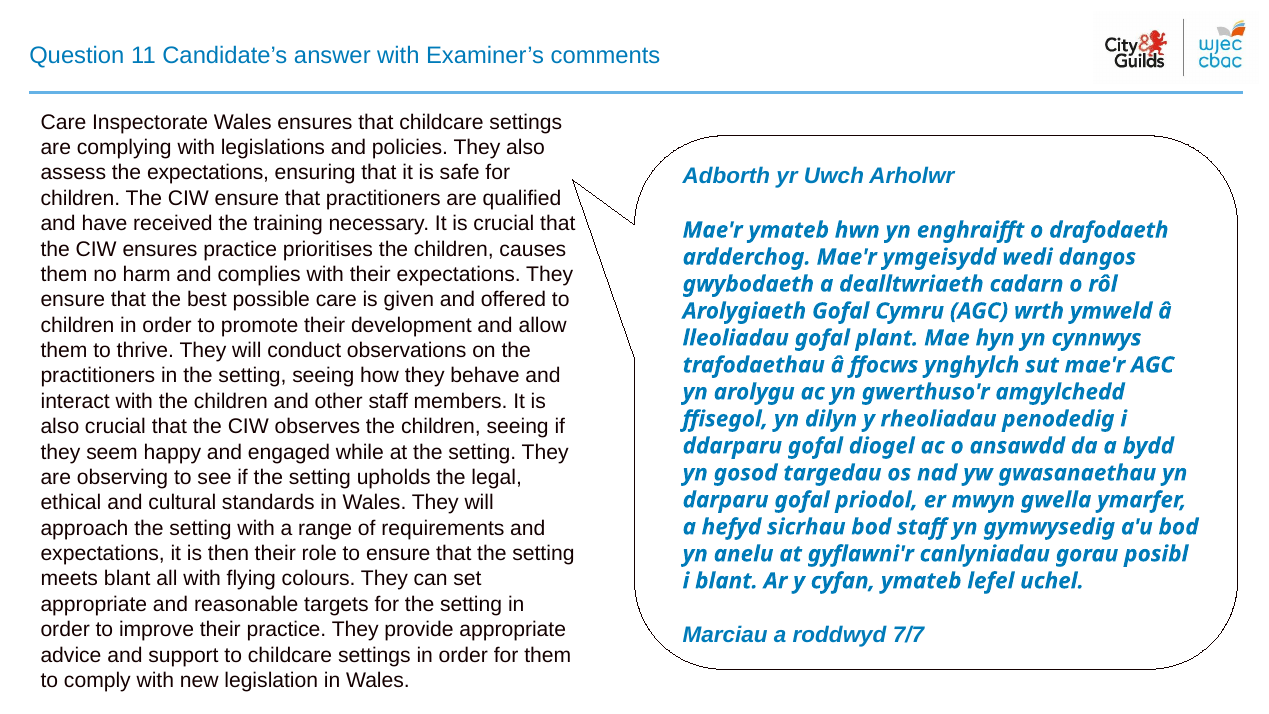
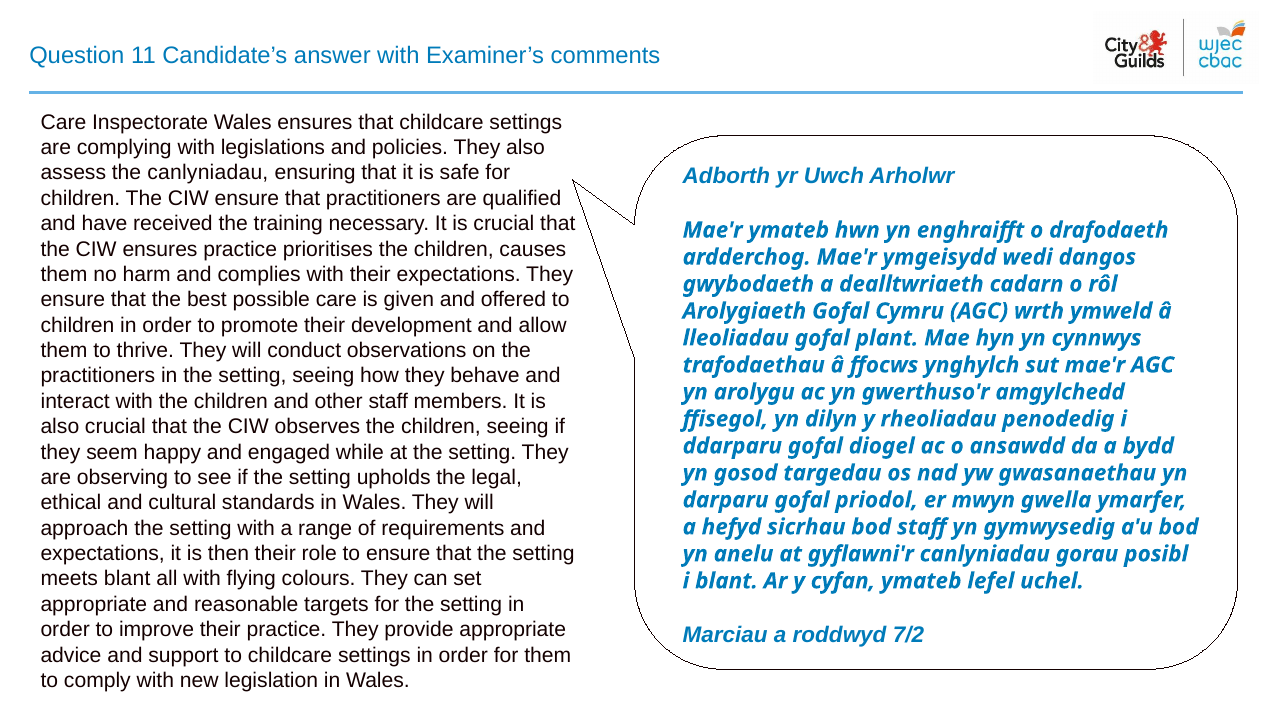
the expectations: expectations -> canlyniadau (208, 173)
7/7: 7/7 -> 7/2 (908, 635)
